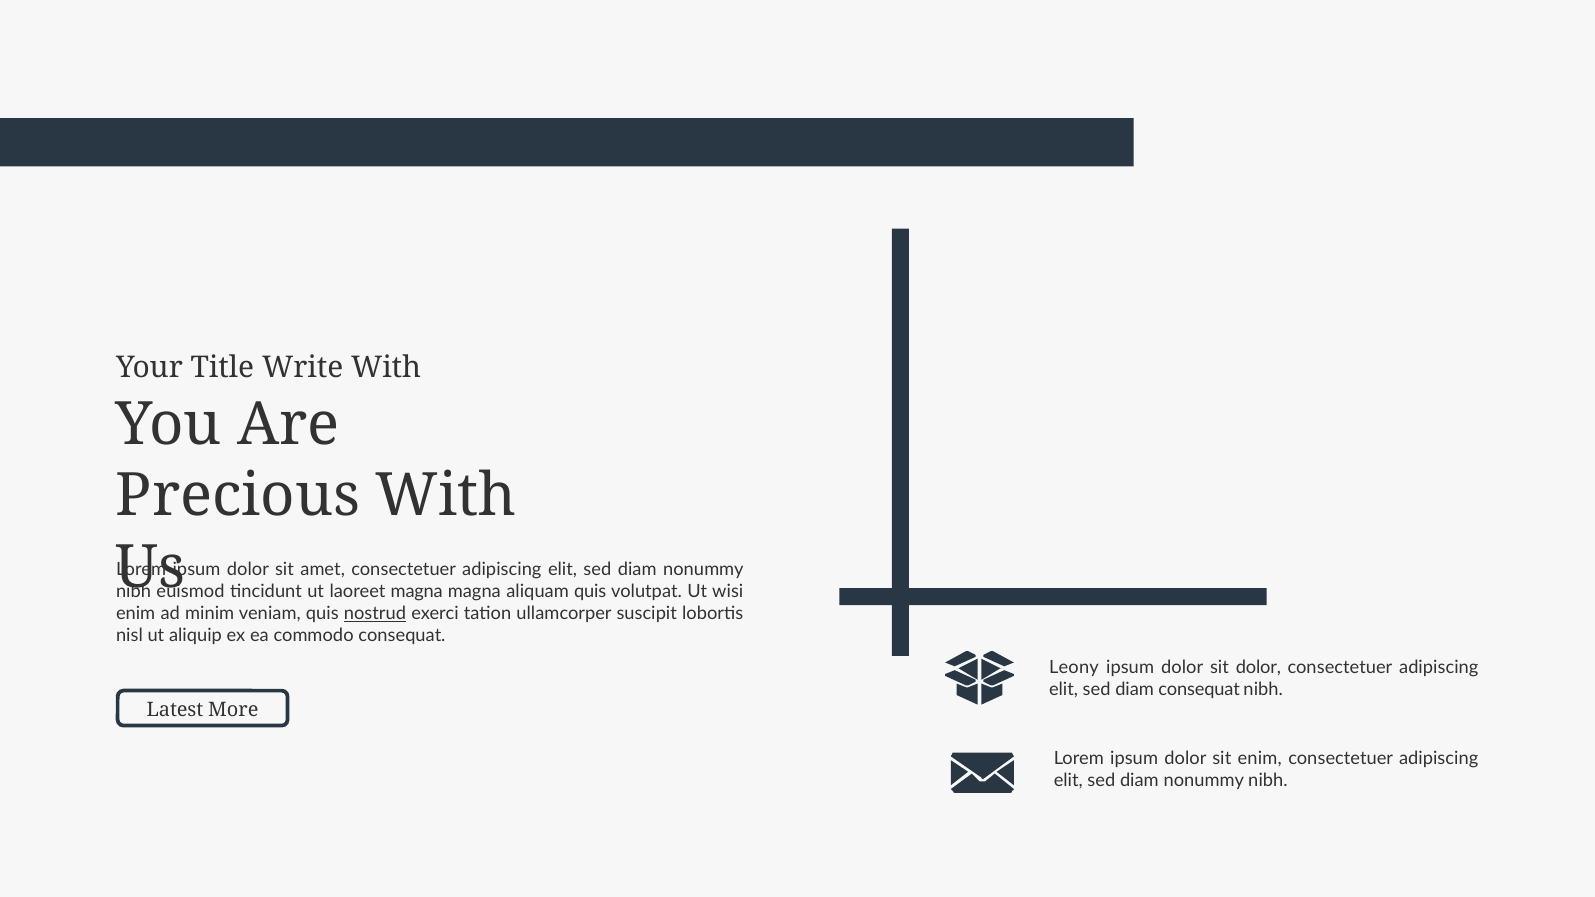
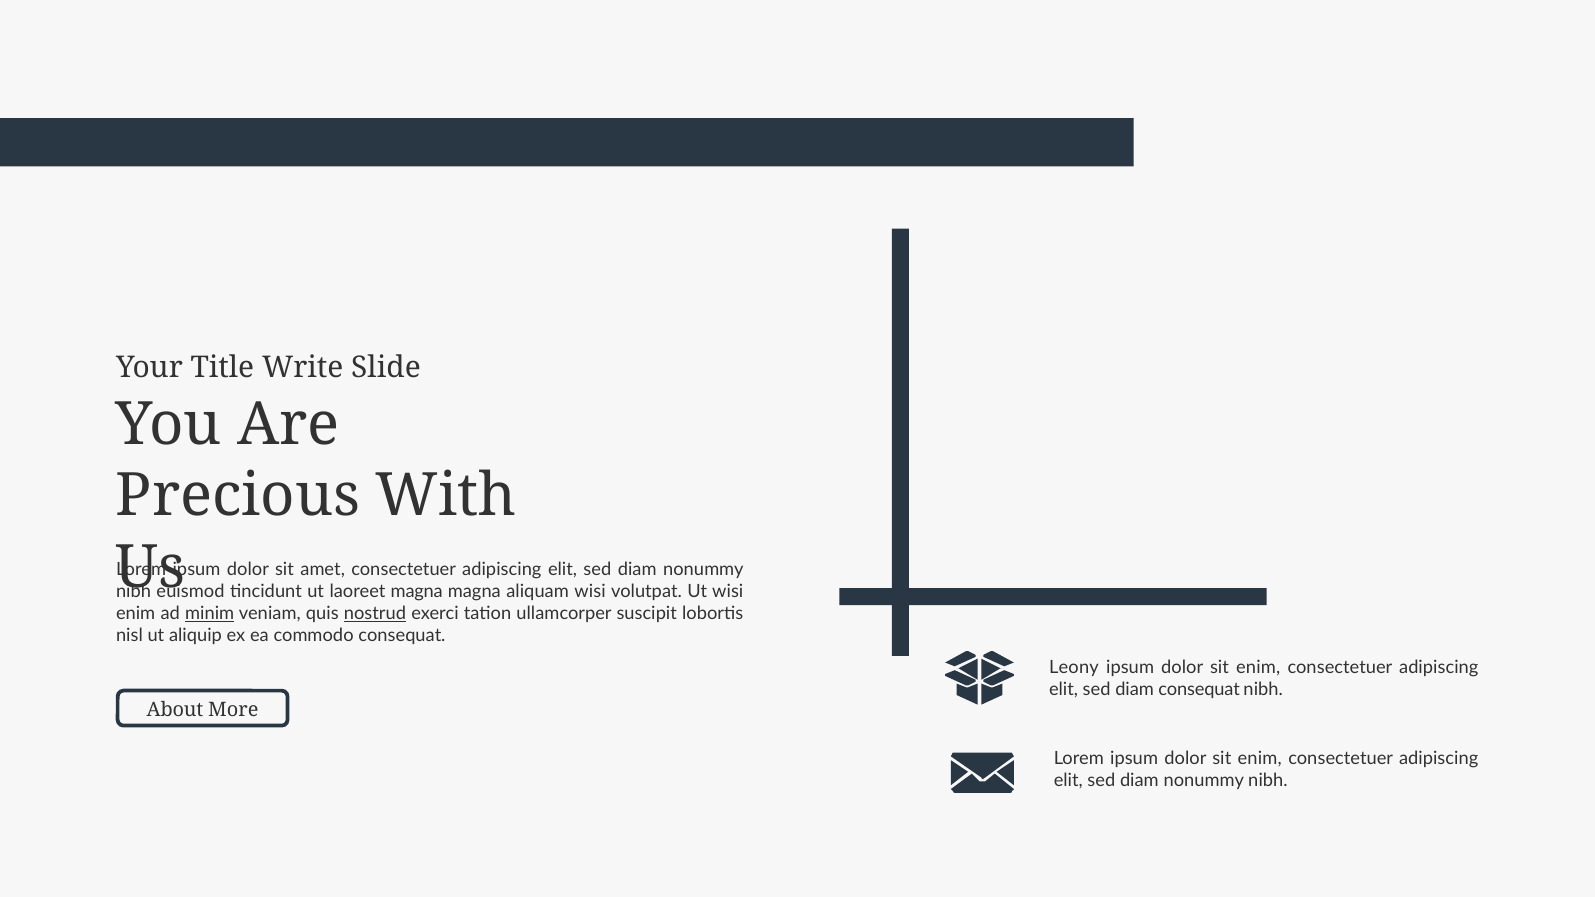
Write With: With -> Slide (386, 368)
aliquam quis: quis -> wisi (590, 592)
minim underline: none -> present (210, 614)
dolor: dolor -> enim (1258, 667)
Latest: Latest -> About (175, 710)
